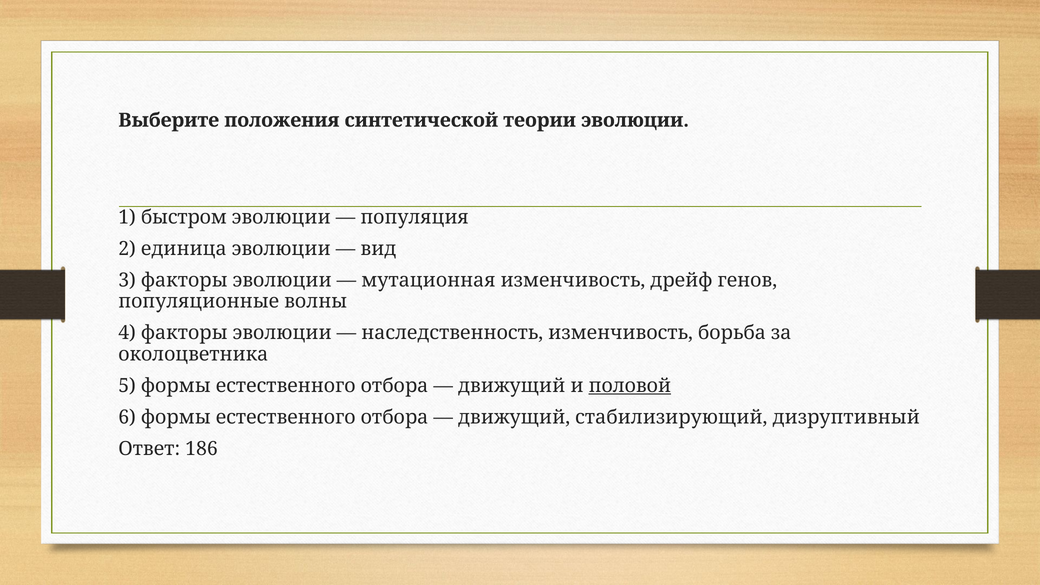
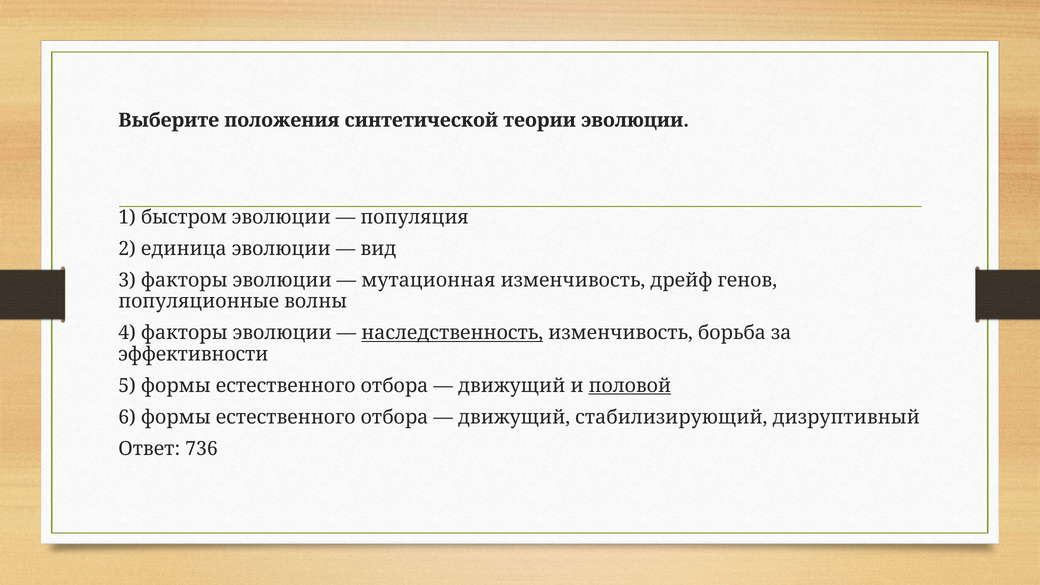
наследственность underline: none -> present (452, 333)
околоцветника: околоцветника -> эффективности (193, 354)
186: 186 -> 736 (201, 449)
